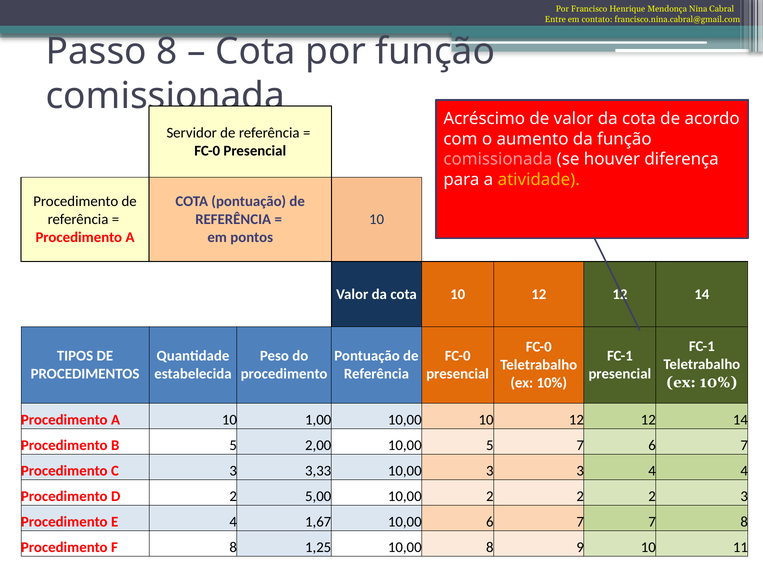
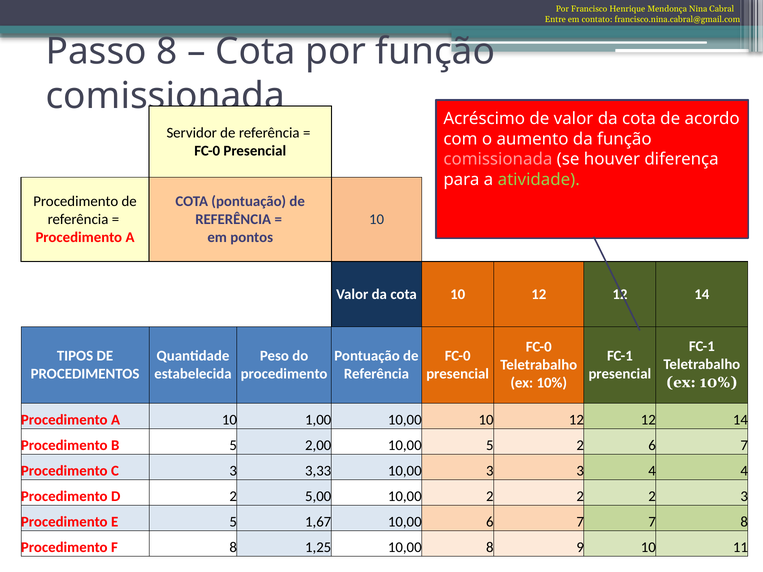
atividade colour: yellow -> light green (539, 180)
5 7: 7 -> 2 (580, 445)
E 4: 4 -> 5 (233, 522)
